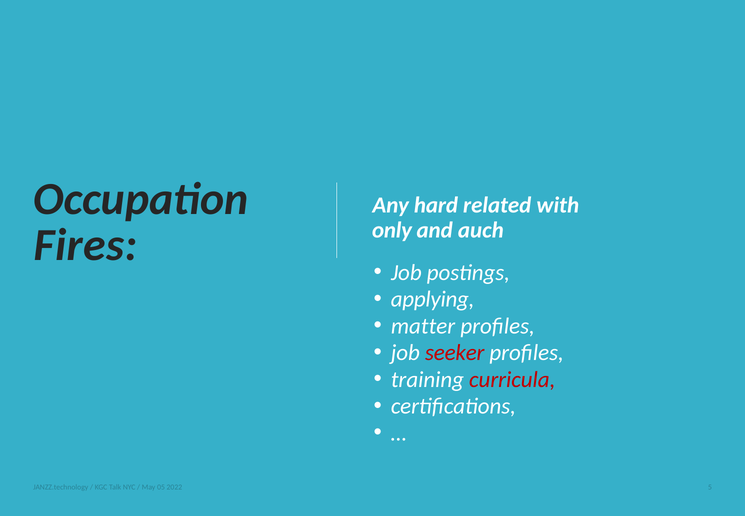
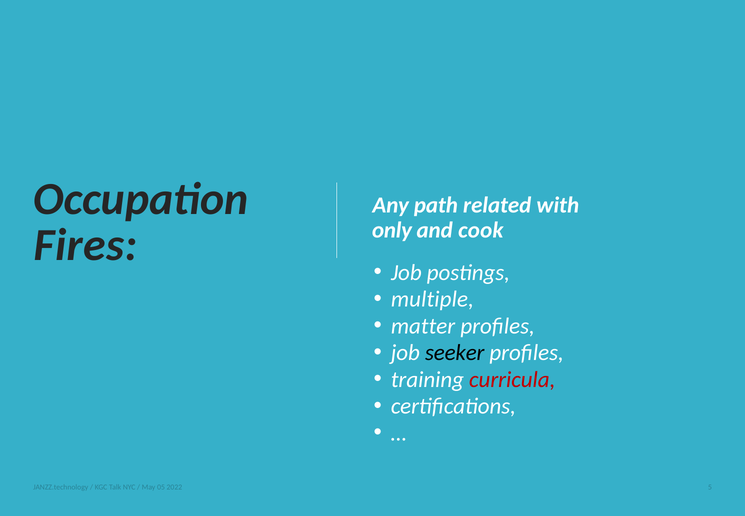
hard: hard -> path (436, 205)
auch: auch -> cook (481, 230)
applying: applying -> multiple (432, 299)
seeker colour: red -> black (455, 353)
